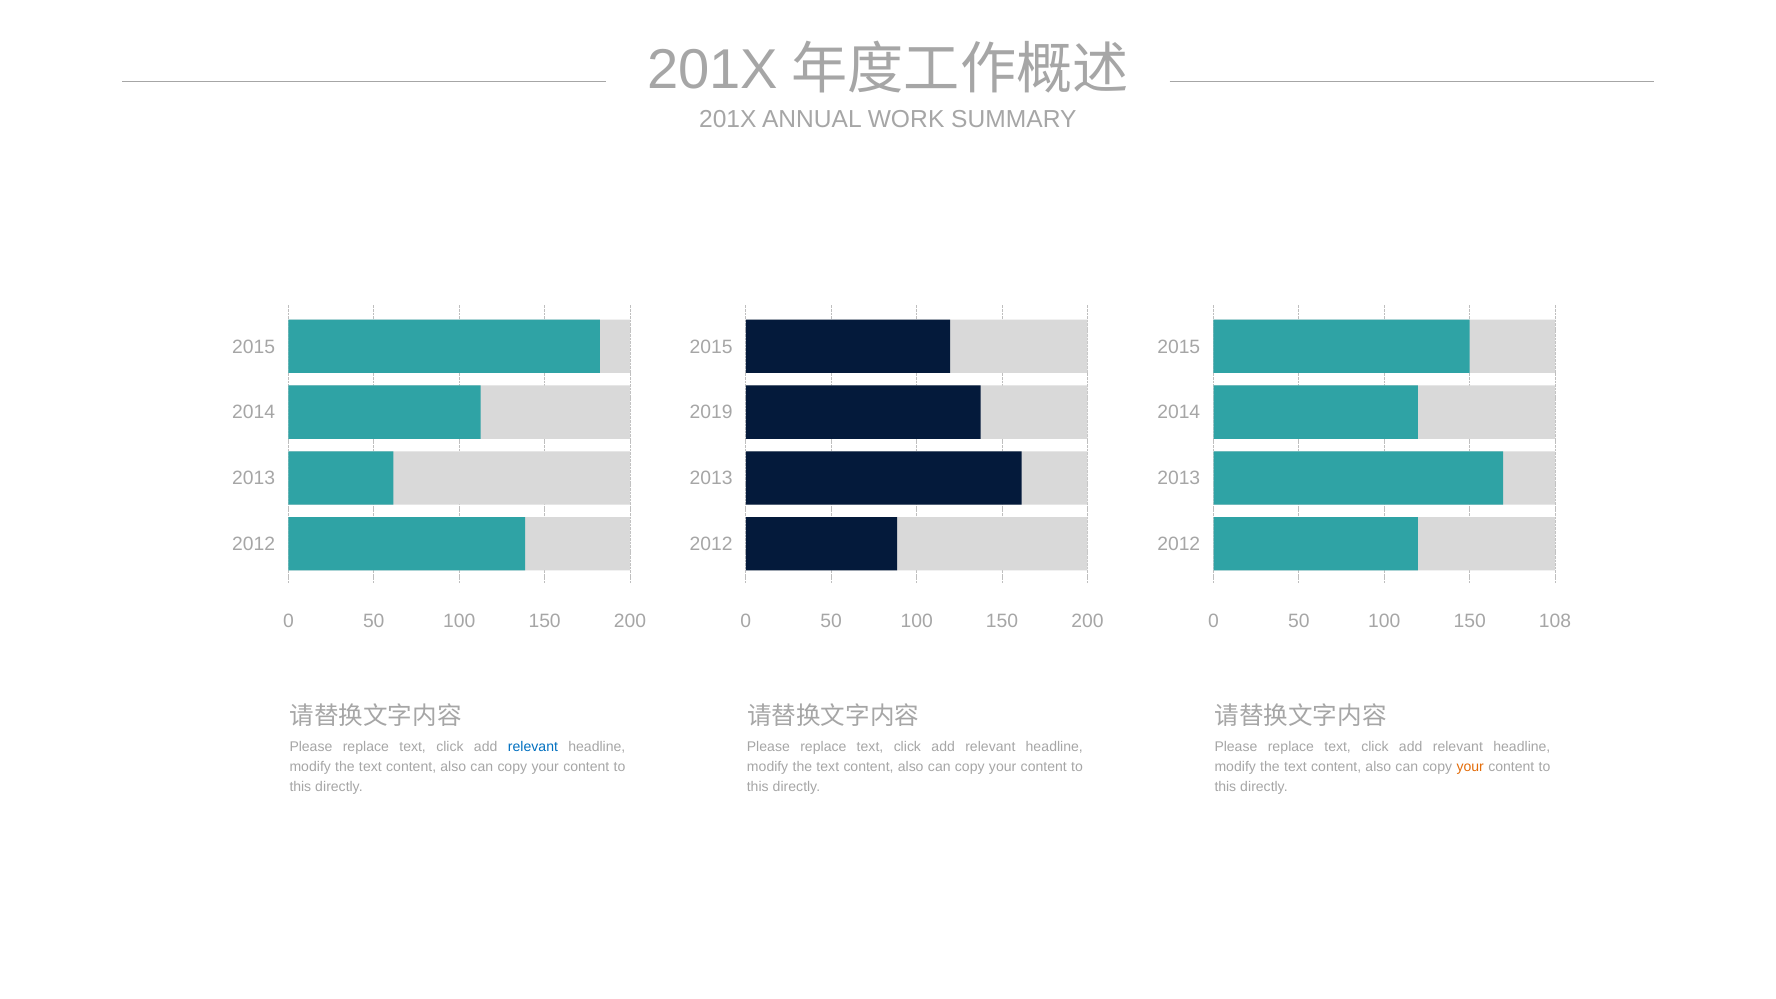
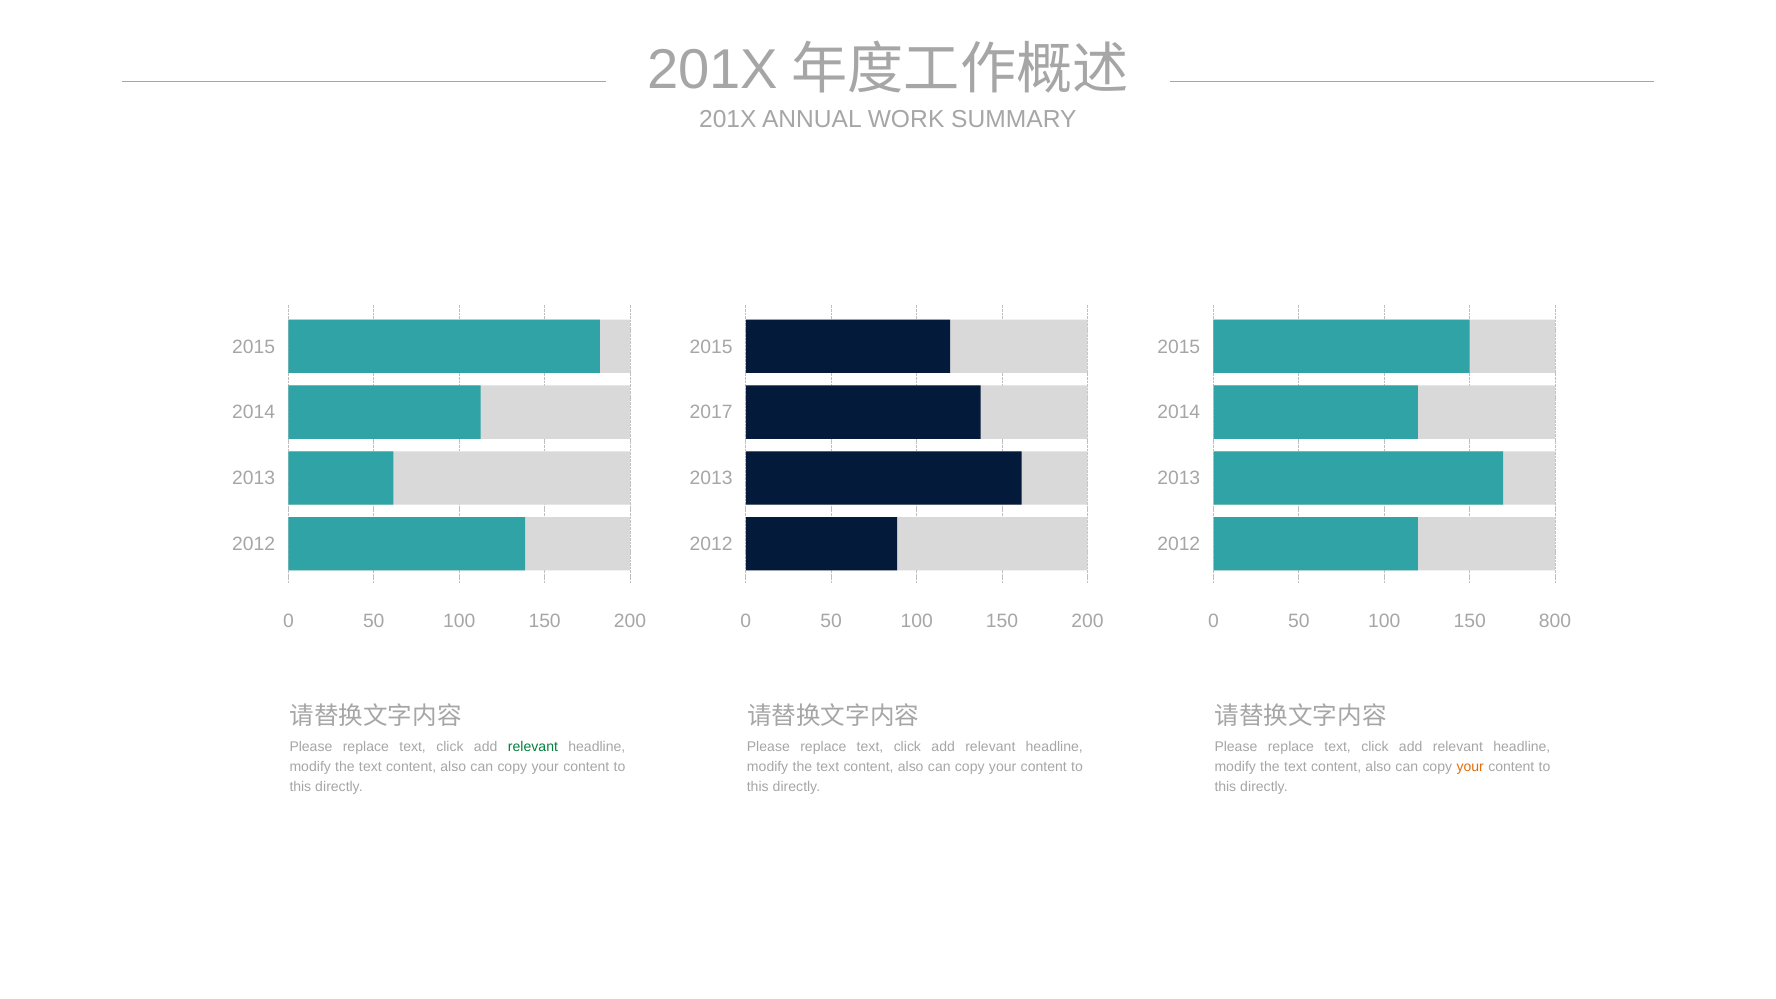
2019: 2019 -> 2017 (711, 413)
108: 108 -> 800 (1555, 621)
relevant colour: blue -> green (533, 747)
